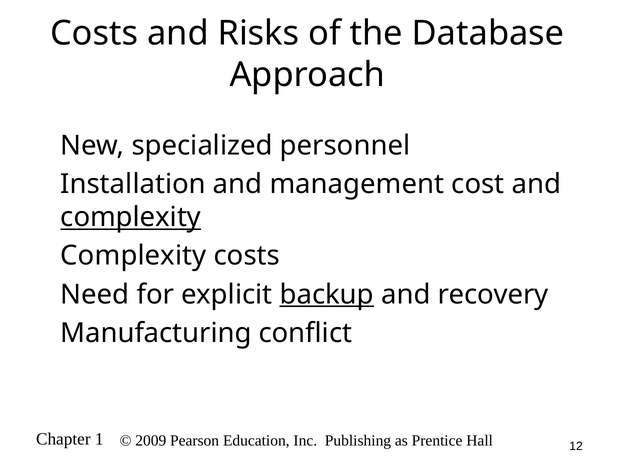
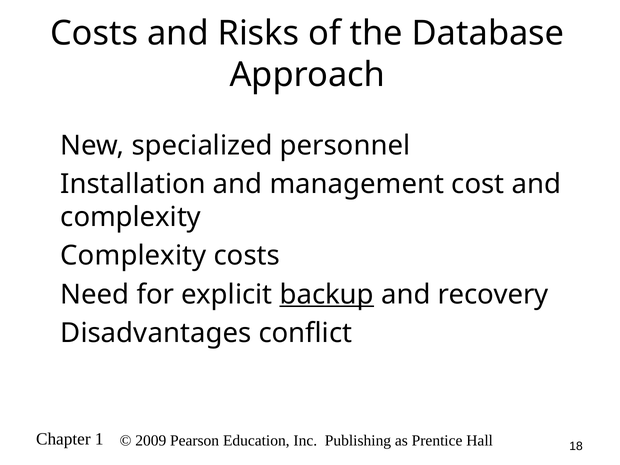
complexity underline: present -> none (131, 217)
Manufacturing: Manufacturing -> Disadvantages (156, 333)
12: 12 -> 18 (576, 446)
